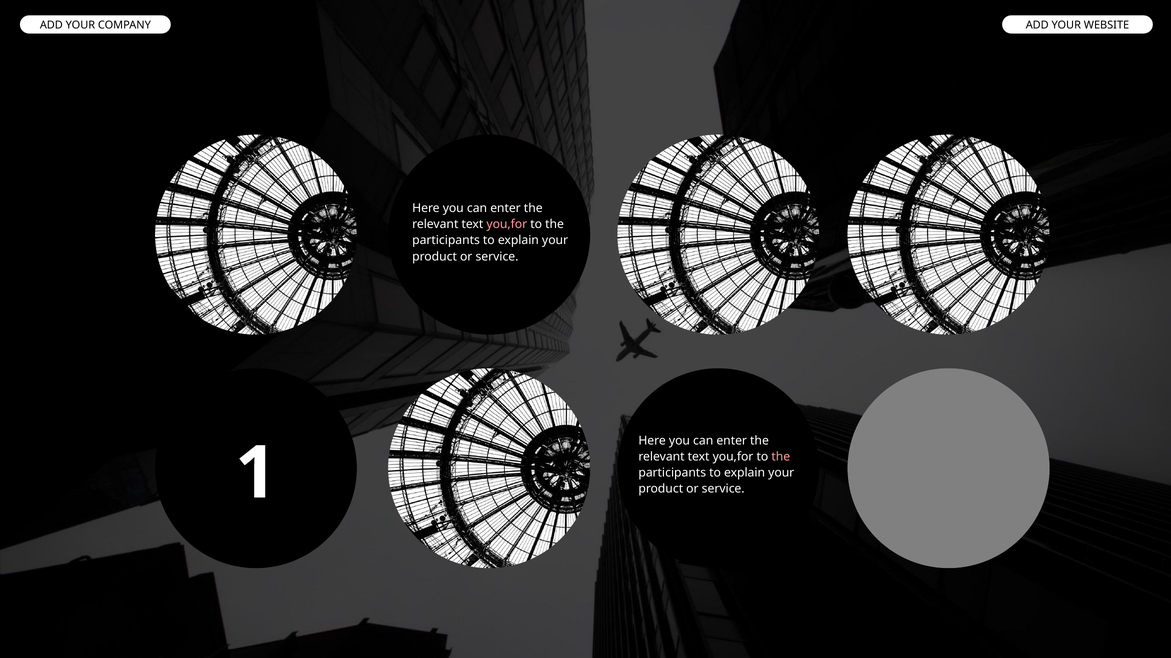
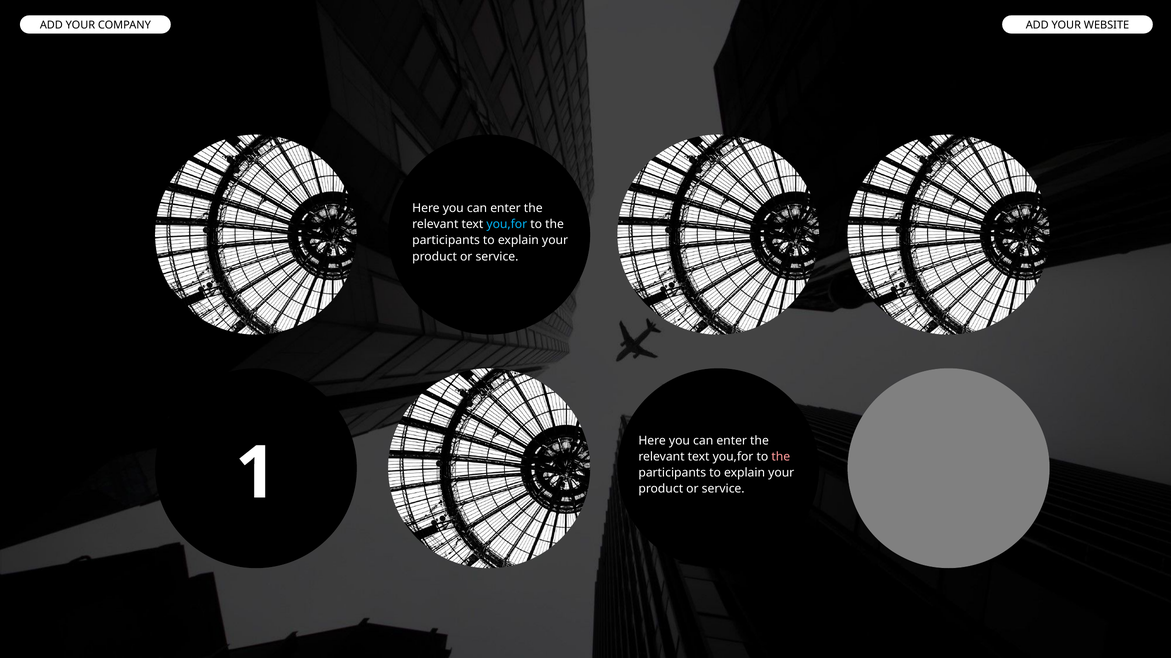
you,for colour: pink -> light blue (507, 224)
